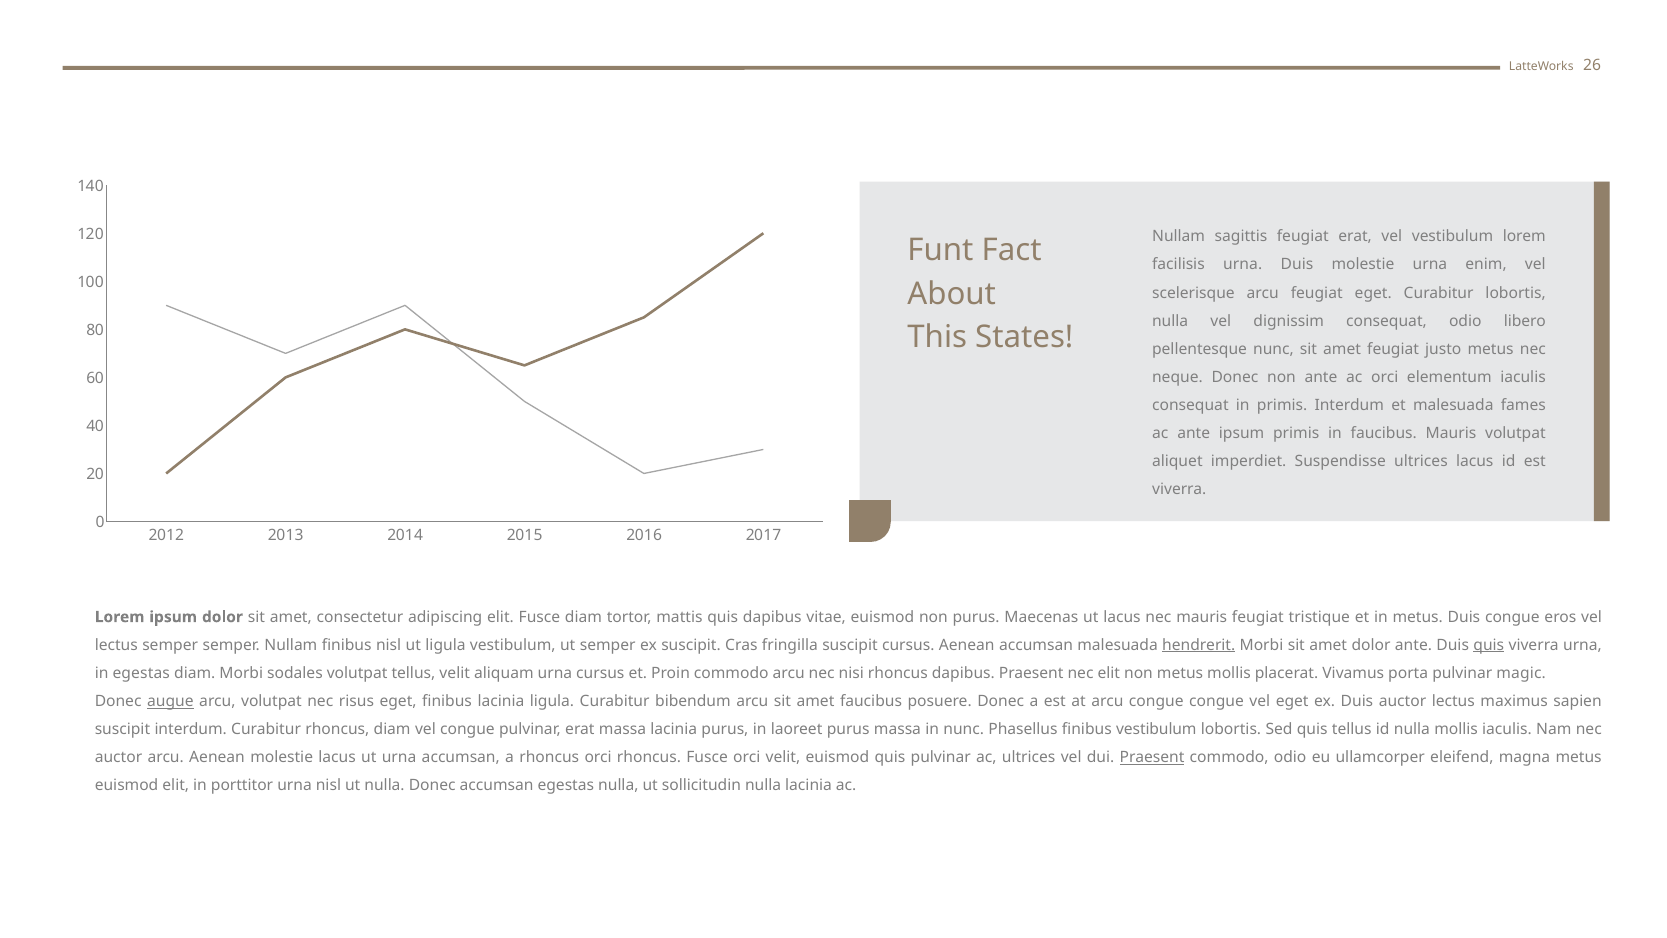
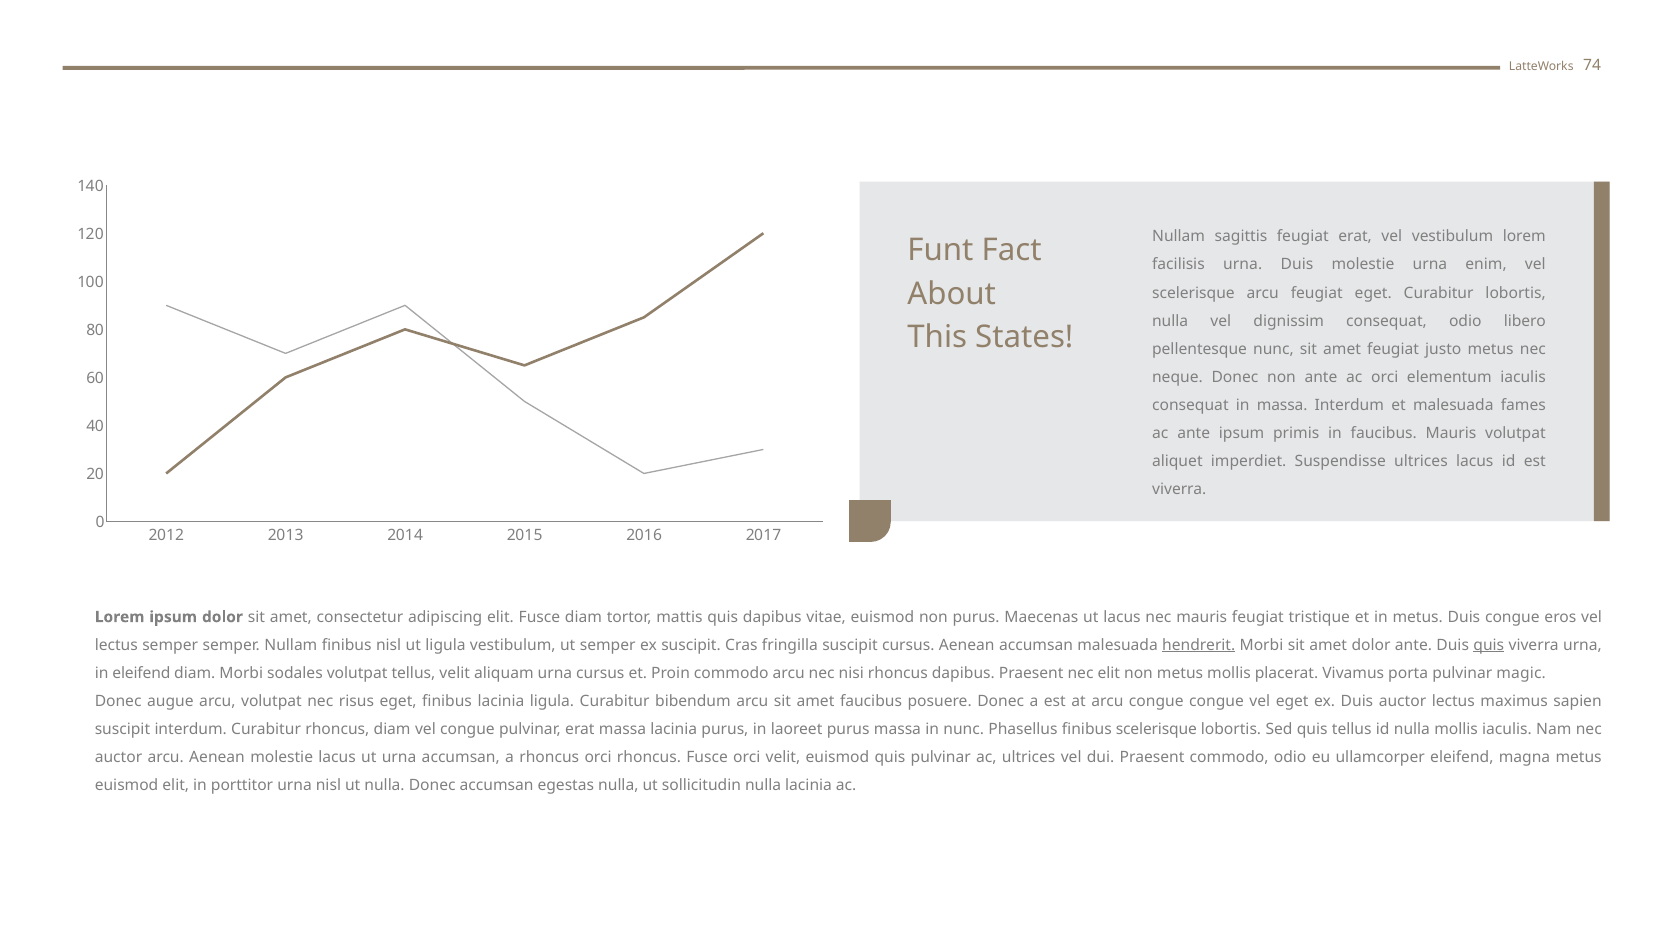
26: 26 -> 74 (1592, 66)
in primis: primis -> massa (1282, 405)
in egestas: egestas -> eleifend (141, 673)
augue underline: present -> none (170, 701)
finibus vestibulum: vestibulum -> scelerisque (1156, 729)
Praesent underline: present -> none (1152, 757)
